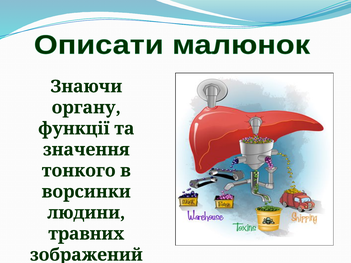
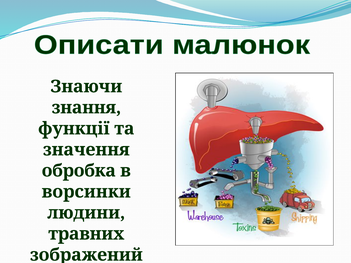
органу: органу -> знання (86, 108)
тонкого: тонкого -> обробка (79, 171)
